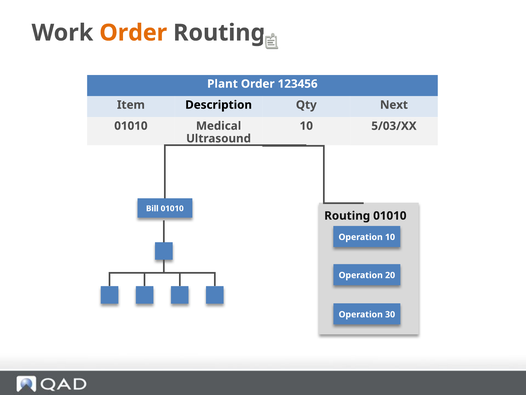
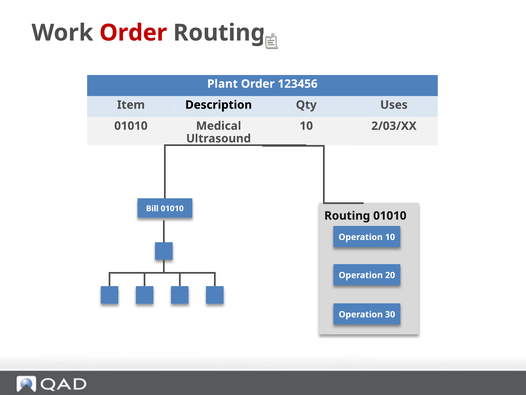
Order colour: orange -> red (133, 33)
Next: Next -> Uses (394, 105)
5/03/XX: 5/03/XX -> 2/03/XX (394, 126)
